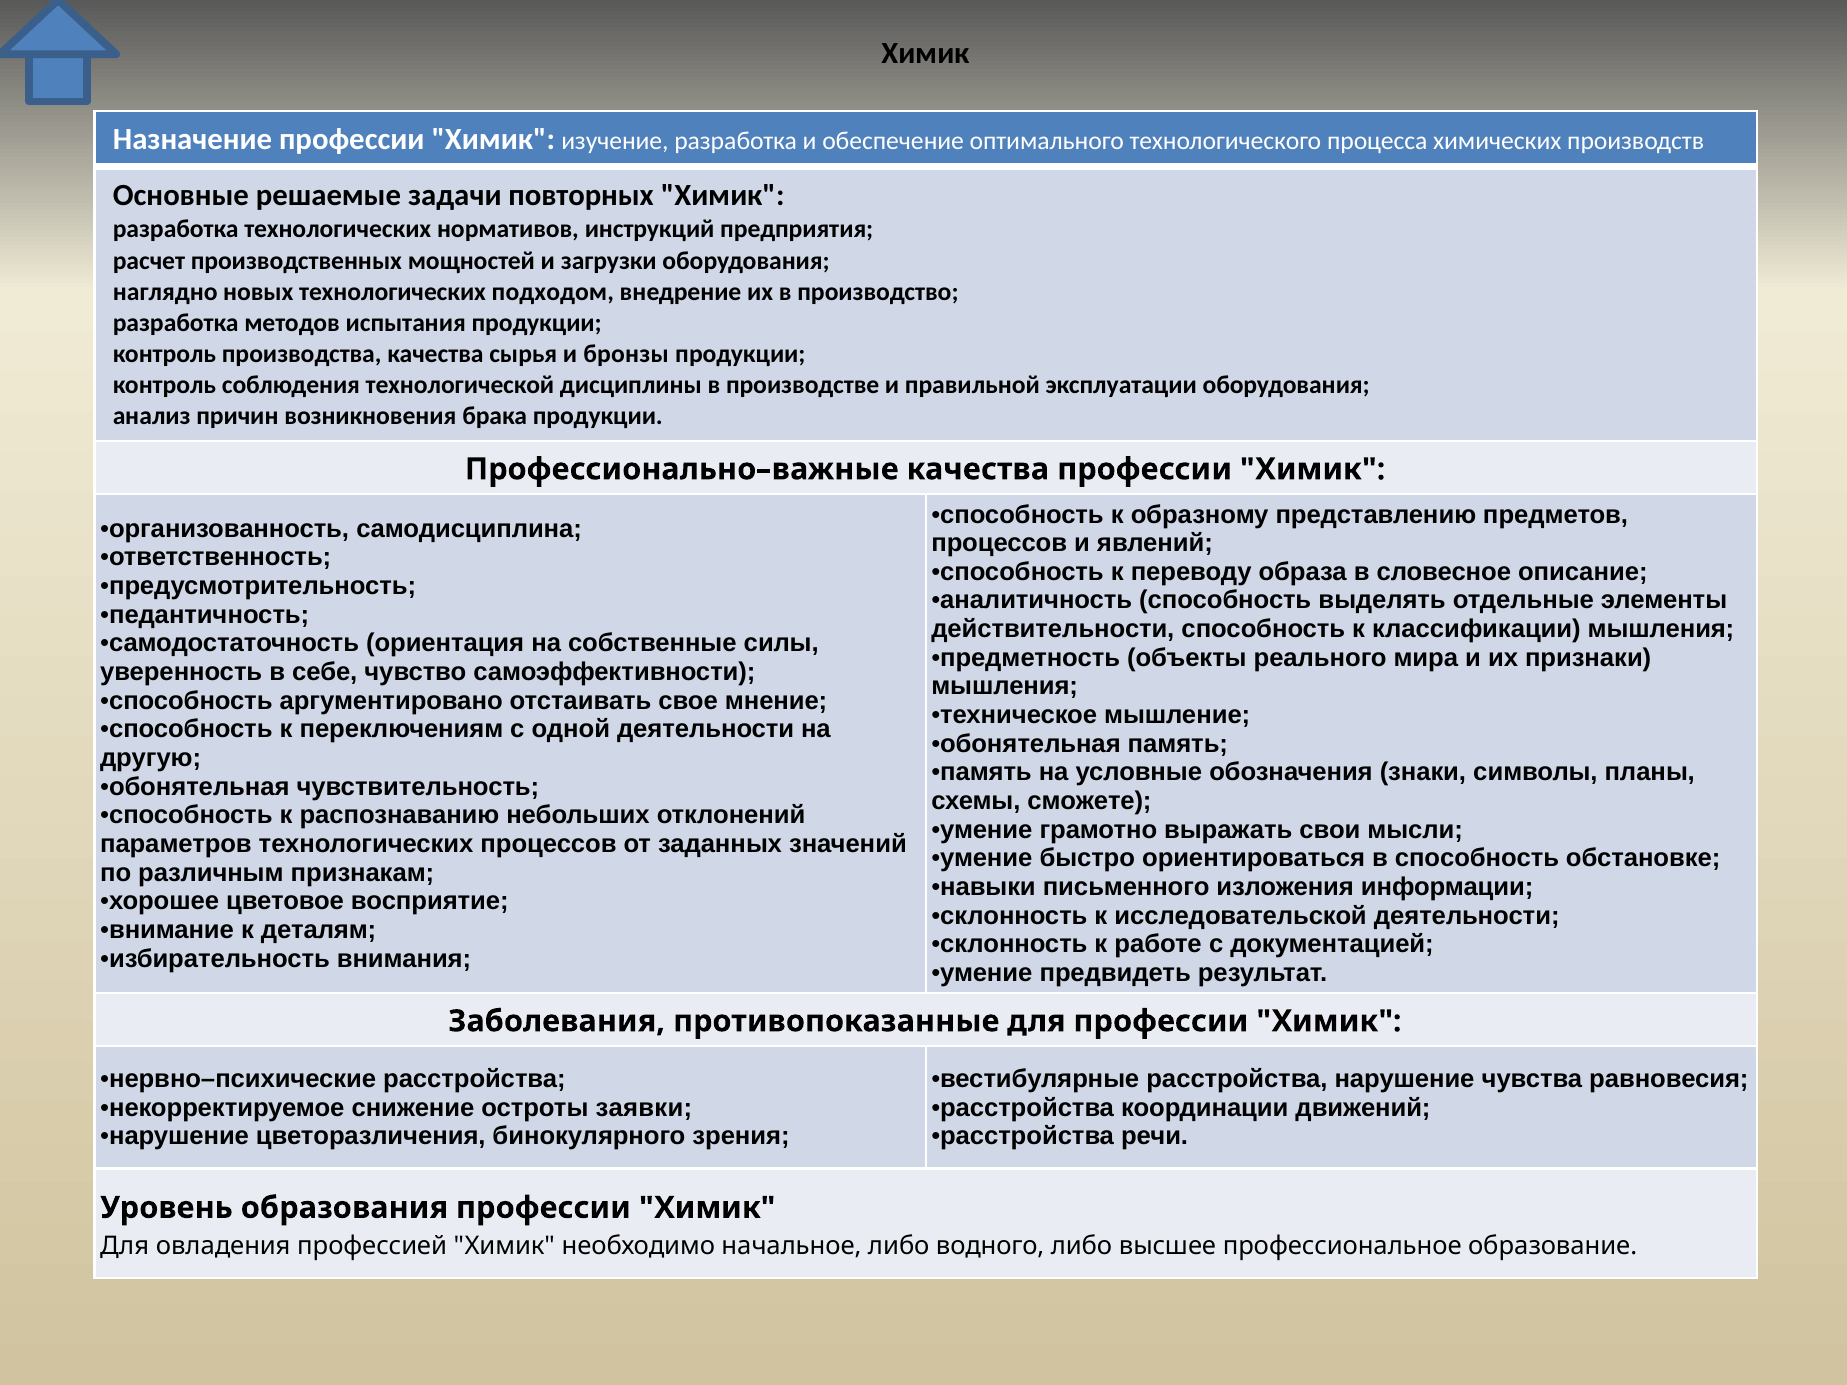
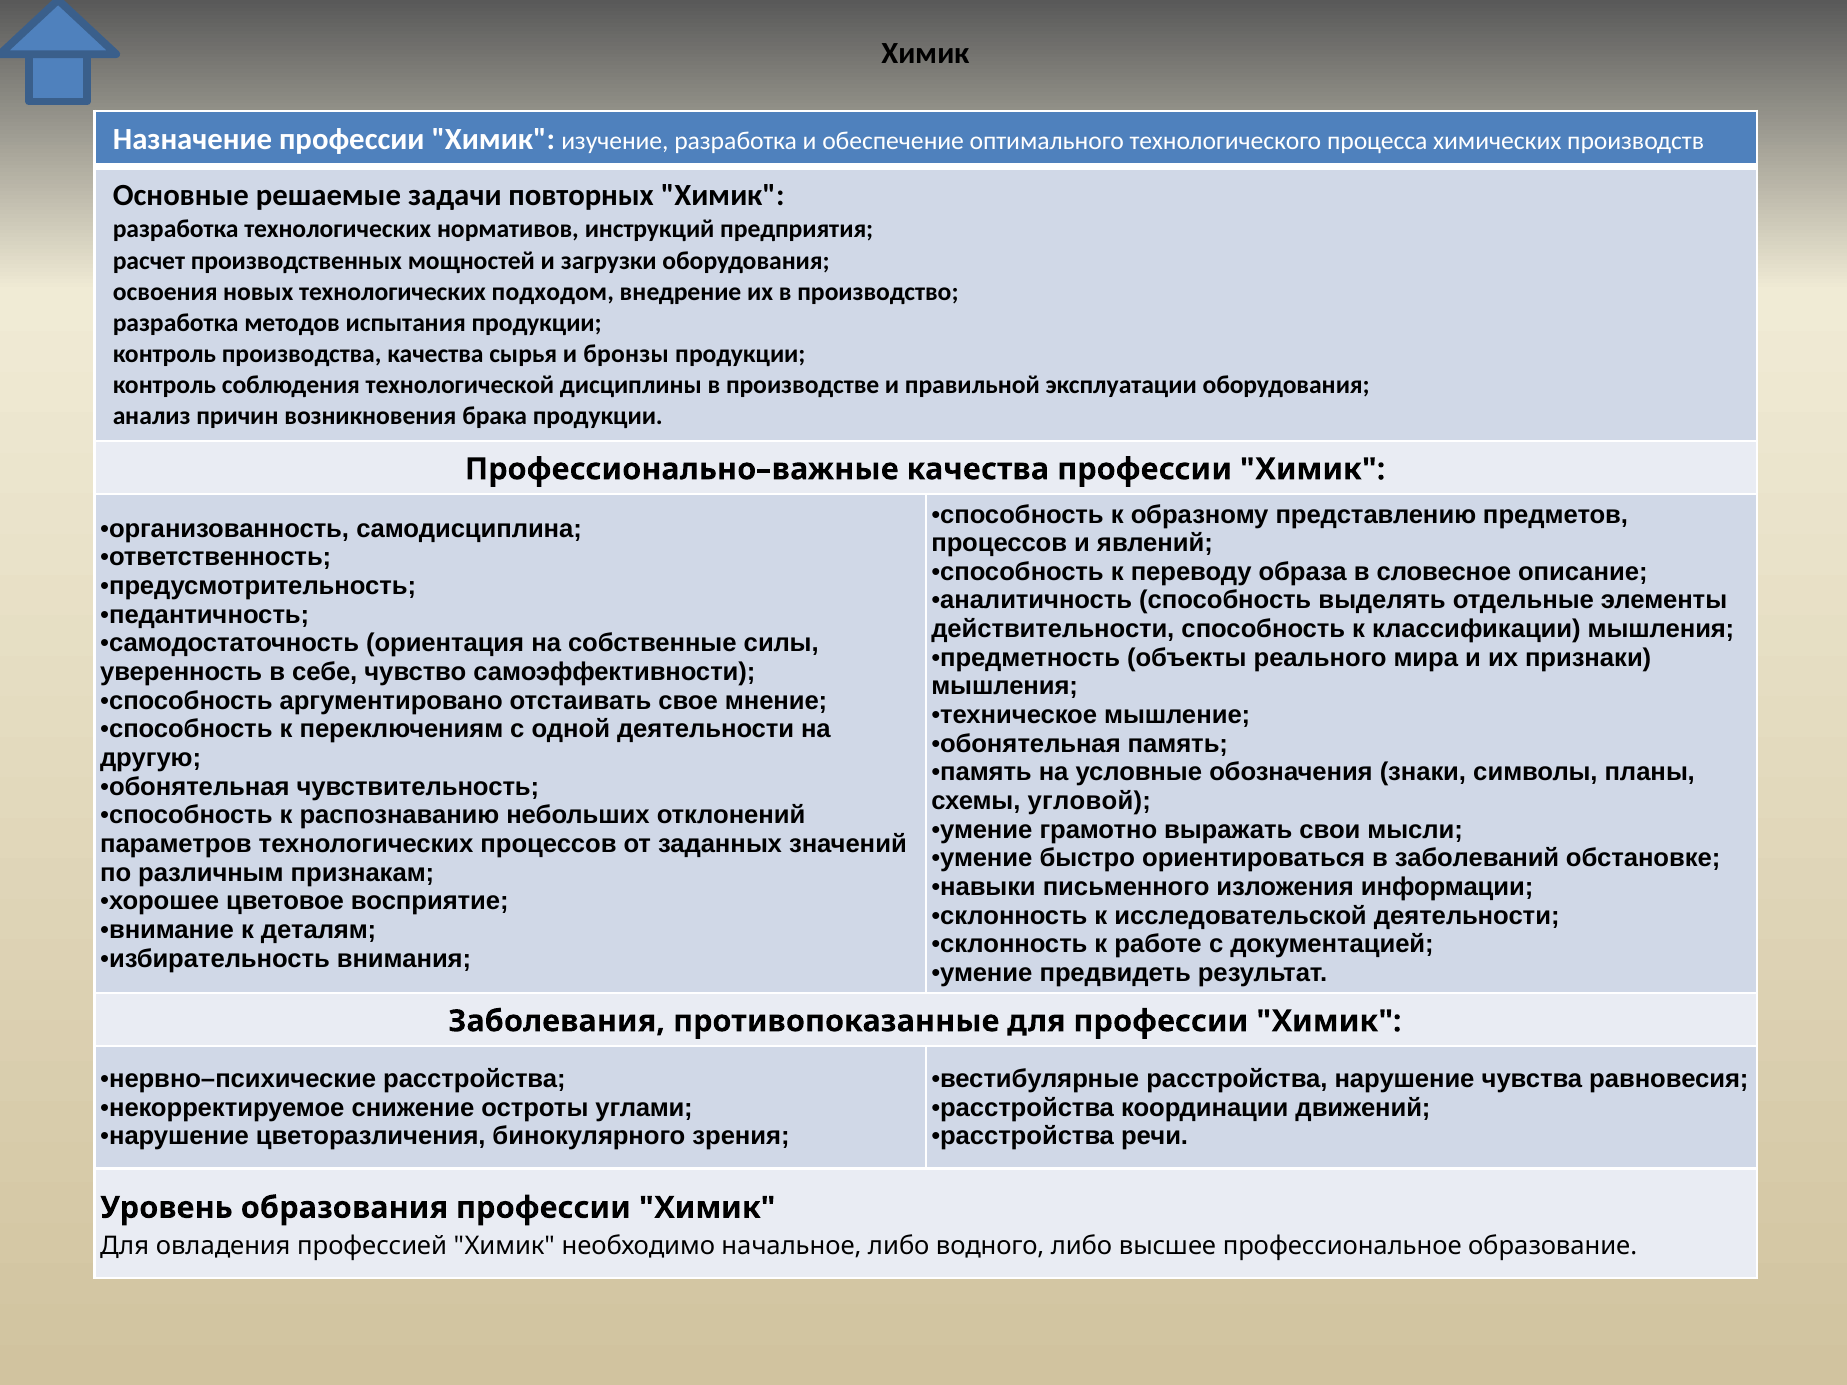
наглядно: наглядно -> освоения (165, 292)
сможете: сможете -> угловой (1089, 801)
в способность: способность -> заболеваний (1477, 858)
заявки: заявки -> углами (644, 1108)
